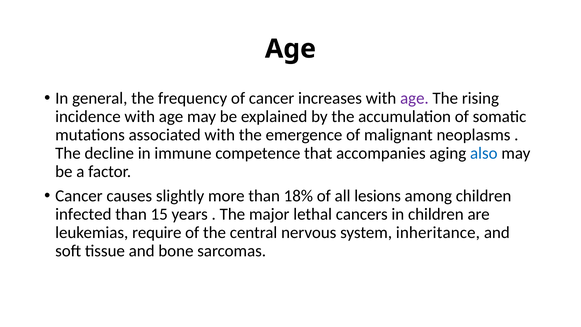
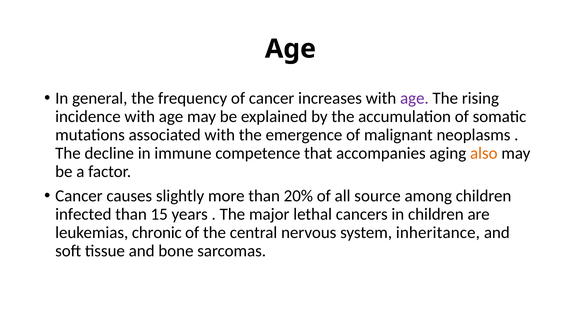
also colour: blue -> orange (484, 153)
18%: 18% -> 20% (298, 196)
lesions: lesions -> source (377, 196)
require: require -> chronic (157, 232)
